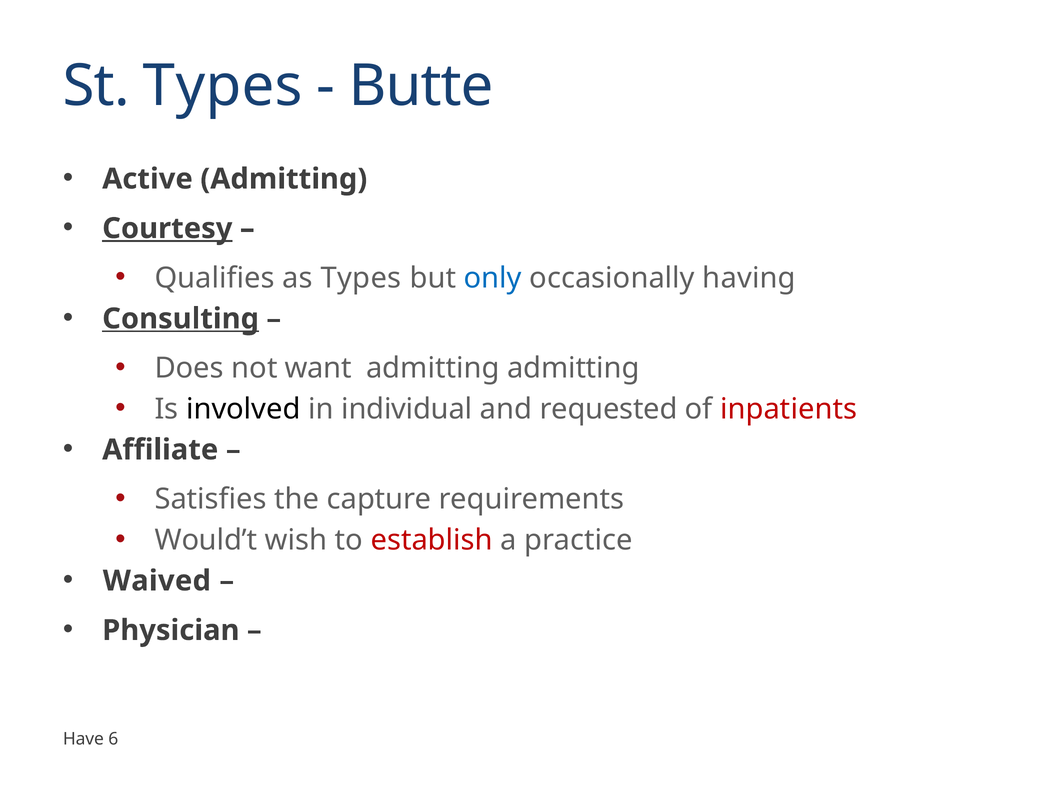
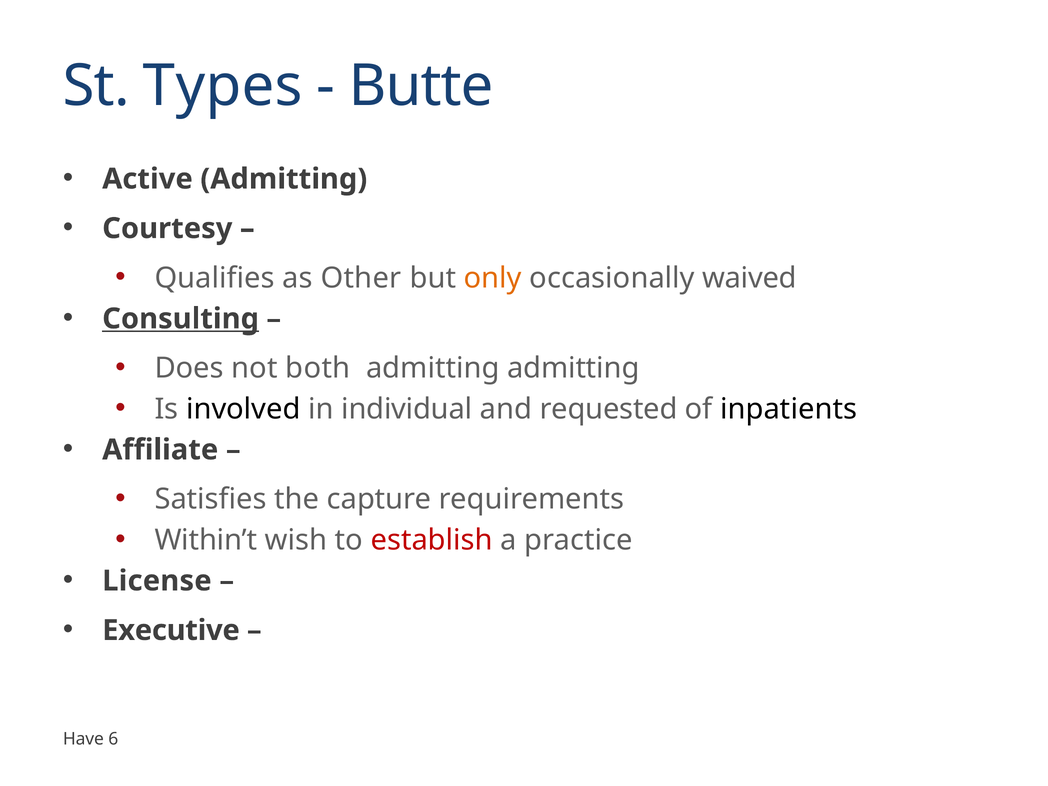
Courtesy underline: present -> none (167, 228)
as Types: Types -> Other (361, 278)
only colour: blue -> orange (493, 278)
having: having -> waived (749, 278)
want: want -> both (318, 368)
inpatients colour: red -> black (789, 409)
Would’t: Would’t -> Within’t (206, 540)
Waived: Waived -> License (157, 581)
Physician: Physician -> Executive (171, 630)
